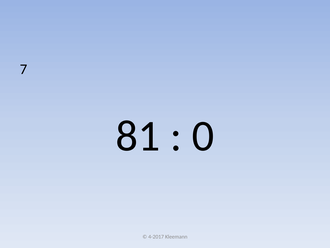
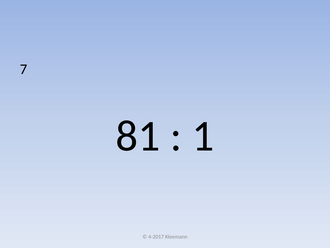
0: 0 -> 1 (203, 136)
